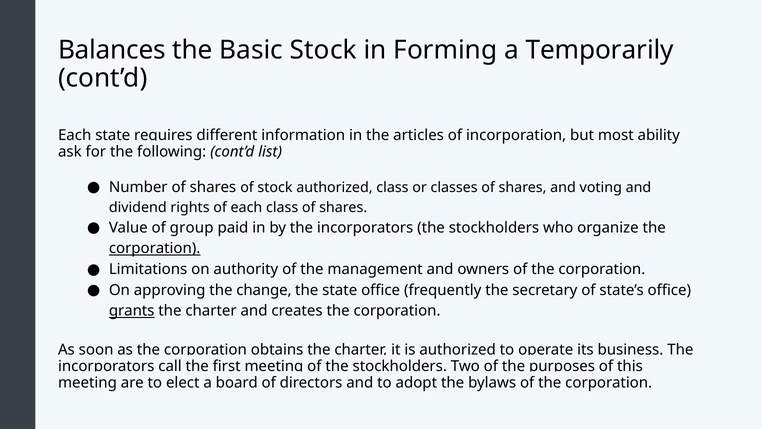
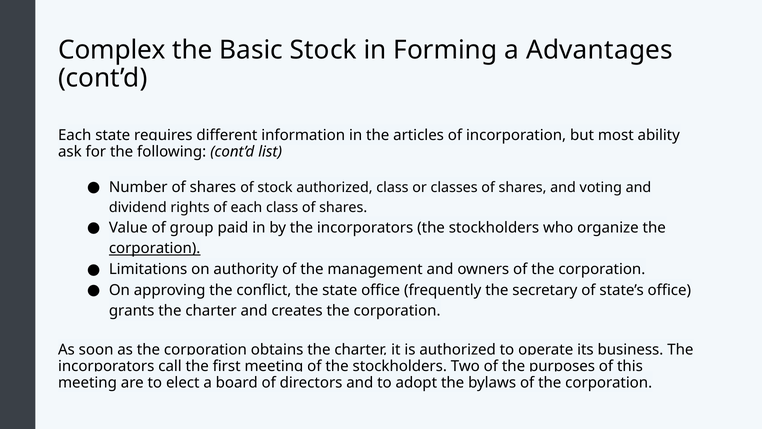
Balances: Balances -> Complex (112, 50)
Temporarily: Temporarily -> Advantages (600, 50)
change: change -> conflict (264, 290)
grants underline: present -> none (132, 311)
